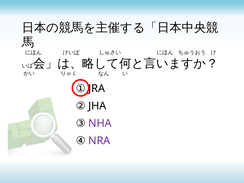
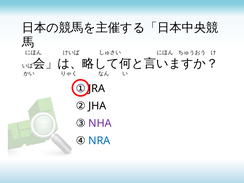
NRA colour: purple -> blue (99, 141)
